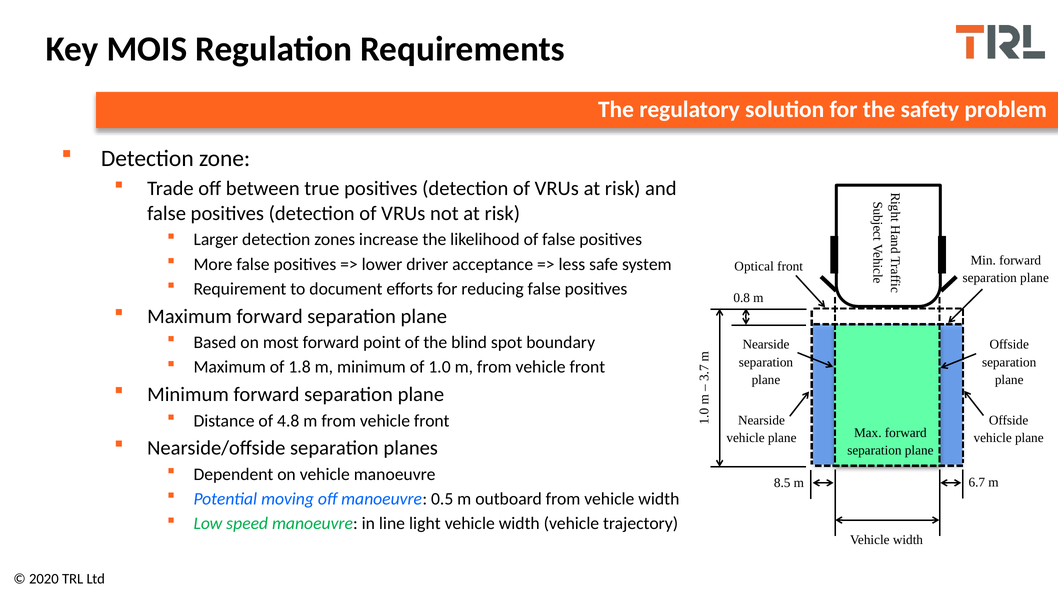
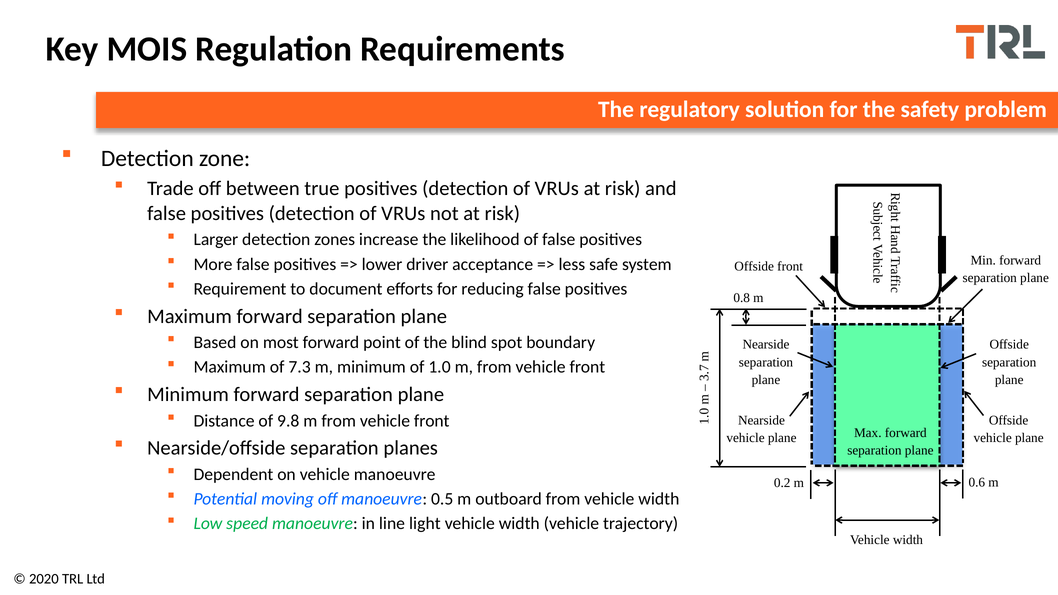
Optical: Optical -> Offside (754, 267)
1.8: 1.8 -> 7.3 (300, 367)
4.8: 4.8 -> 9.8 (288, 421)
6.7: 6.7 -> 0.6 (977, 483)
8.5: 8.5 -> 0.2 (782, 483)
